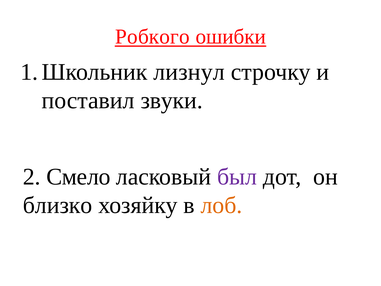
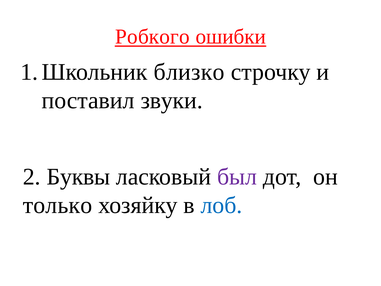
лизнул: лизнул -> близко (189, 72)
Смело: Смело -> Буквы (78, 177)
близко: близко -> только (58, 205)
лоб colour: orange -> blue (221, 205)
